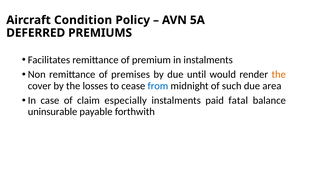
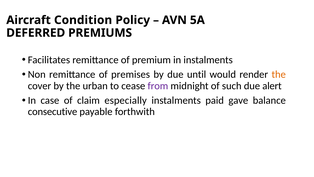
losses: losses -> urban (95, 86)
from colour: blue -> purple (158, 86)
area: area -> alert (272, 86)
fatal: fatal -> gave (238, 100)
uninsurable: uninsurable -> consecutive (53, 112)
